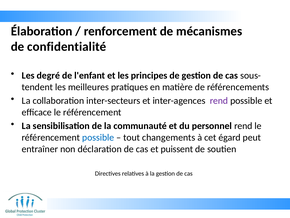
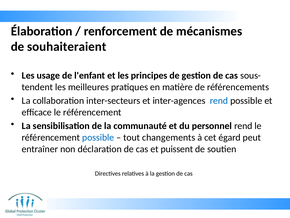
confidentialité: confidentialité -> souhaiteraient (67, 47)
degré: degré -> usage (48, 75)
rend colour: purple -> blue (219, 101)
